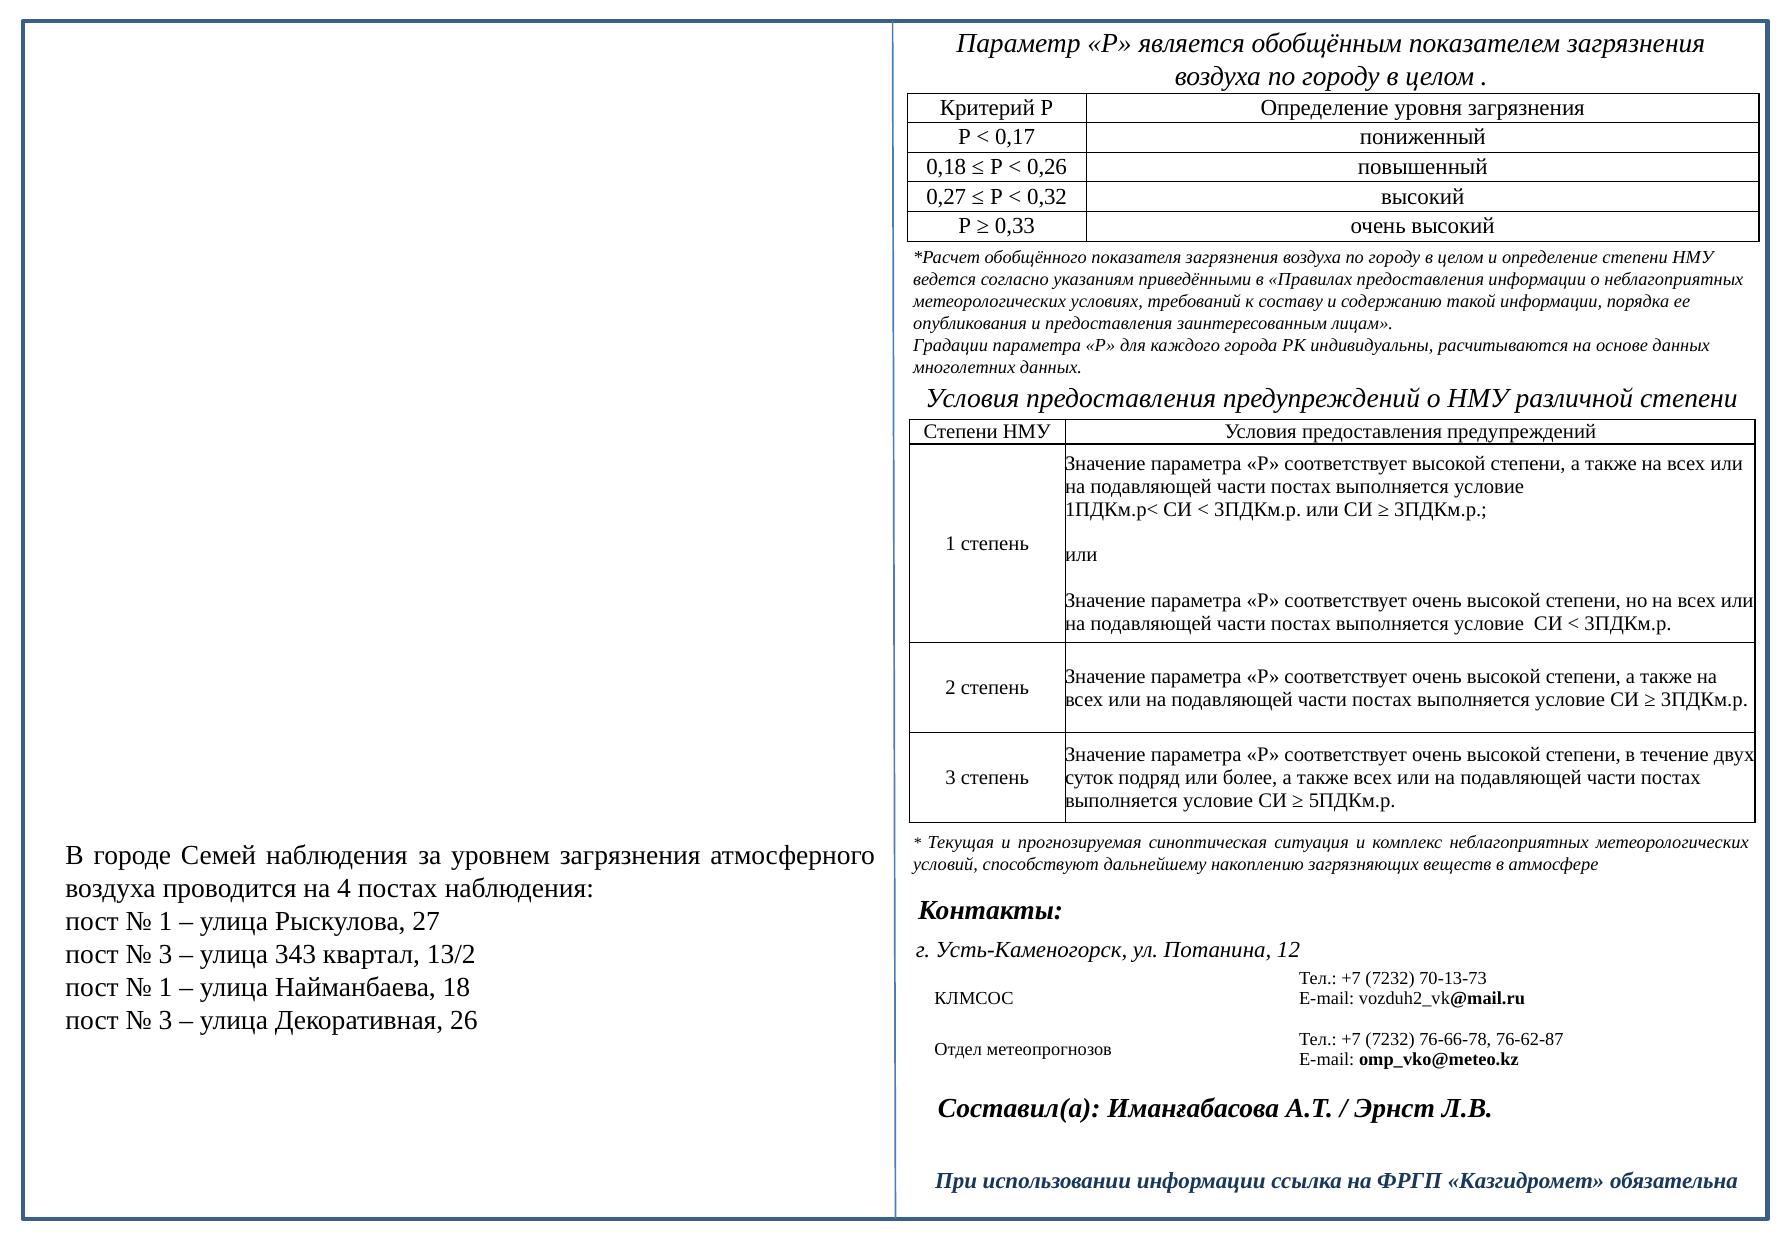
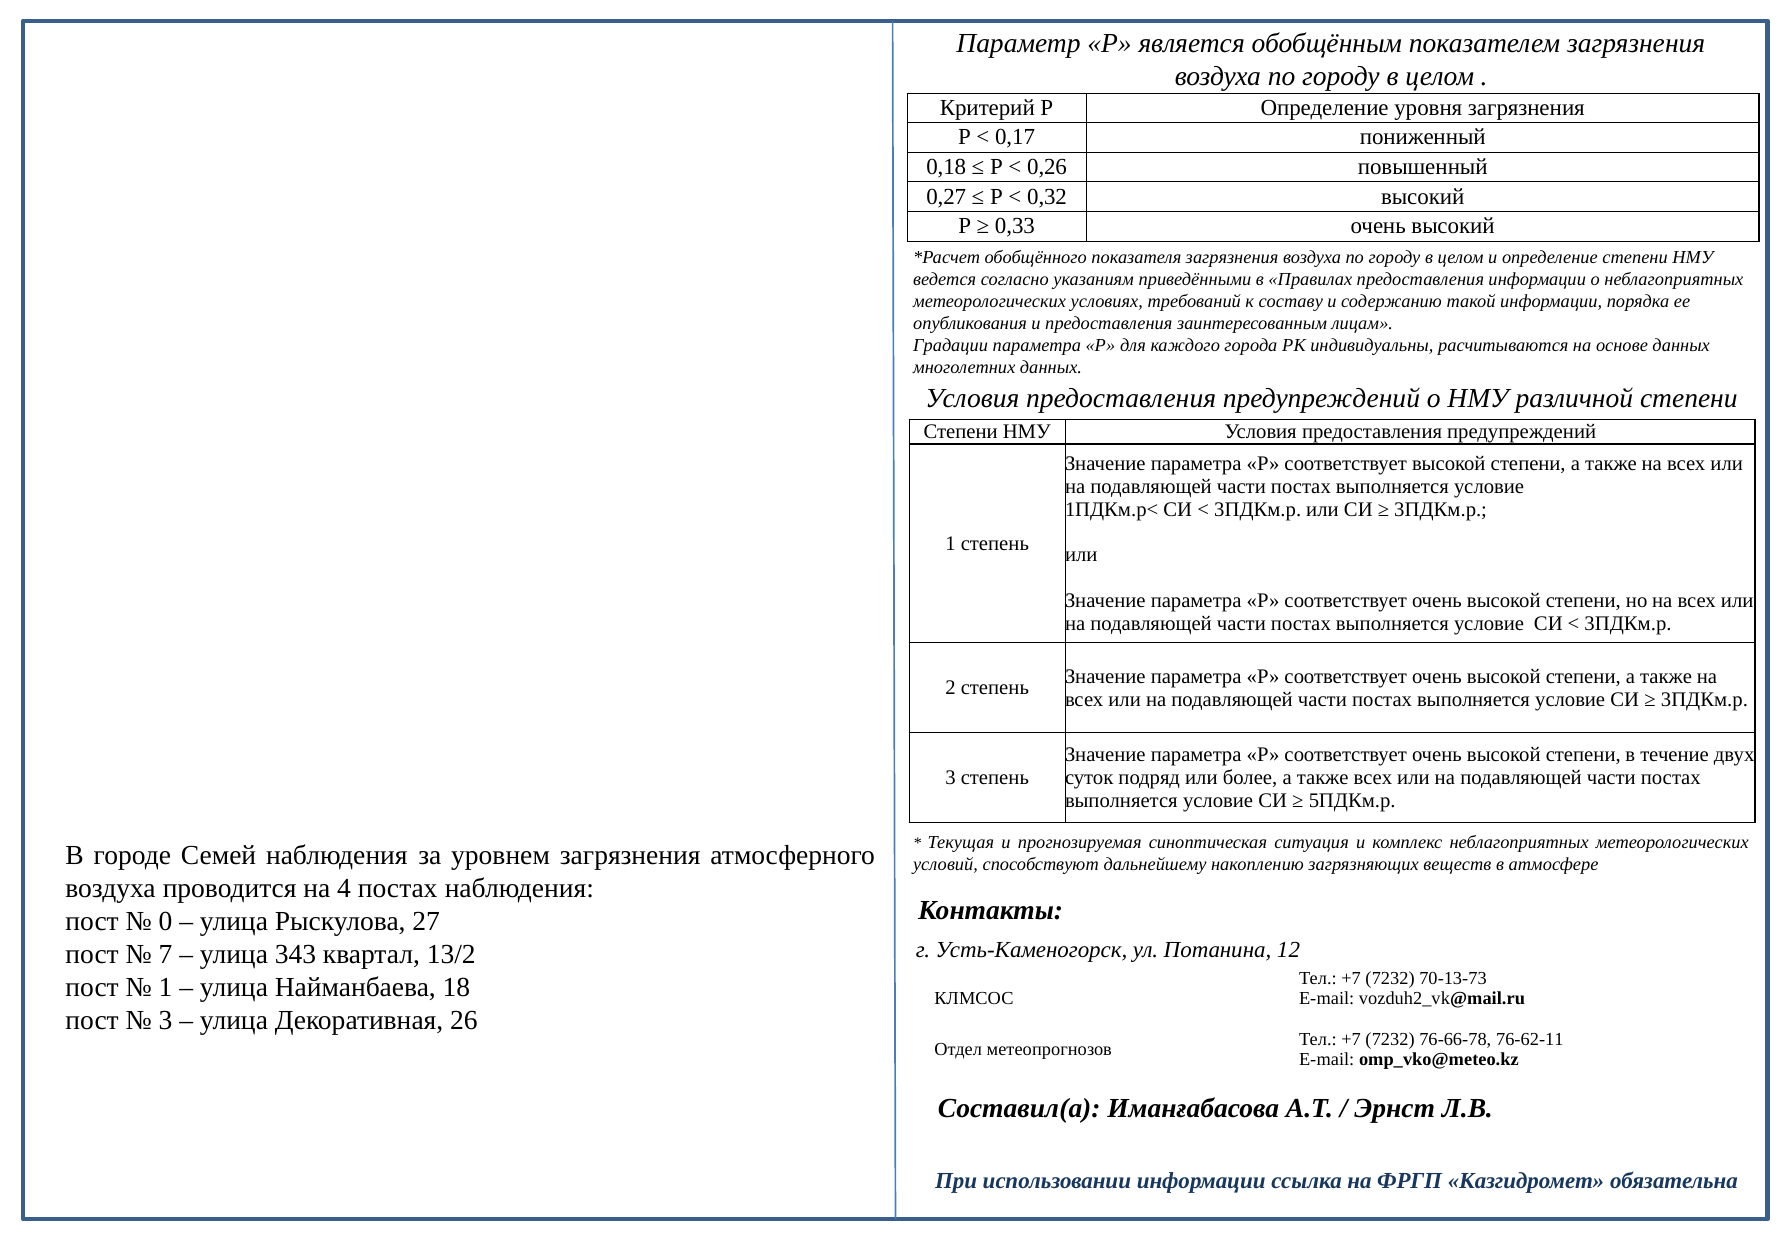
1: 1 -> 0 (166, 921)
3: 3 -> 7 (166, 954)
76-62-87: 76-62-87 -> 76-62-11 (1530, 1039)
